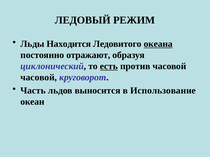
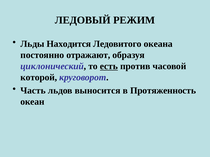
океана underline: present -> none (158, 44)
часовой: часовой -> которой (39, 78)
Использование: Использование -> Протяженность (163, 91)
